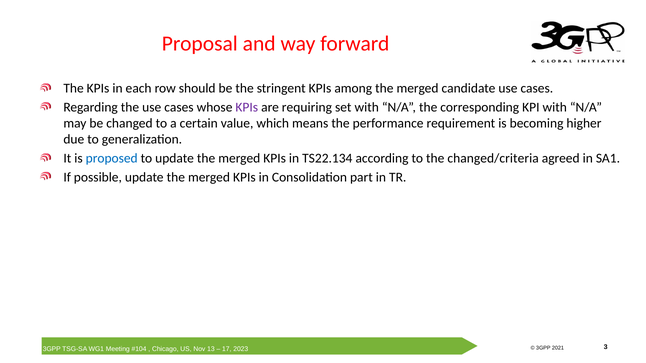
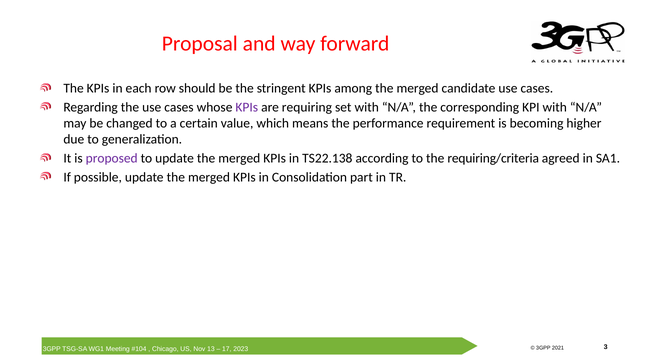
proposed colour: blue -> purple (112, 158)
TS22.134: TS22.134 -> TS22.138 (327, 158)
changed/criteria: changed/criteria -> requiring/criteria (493, 158)
